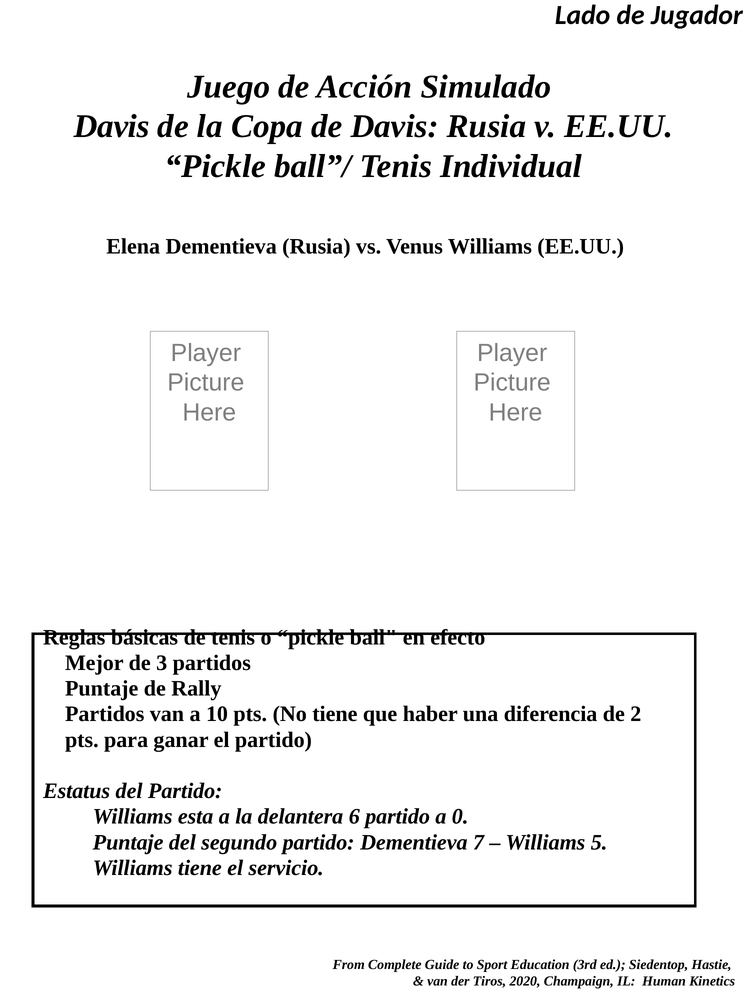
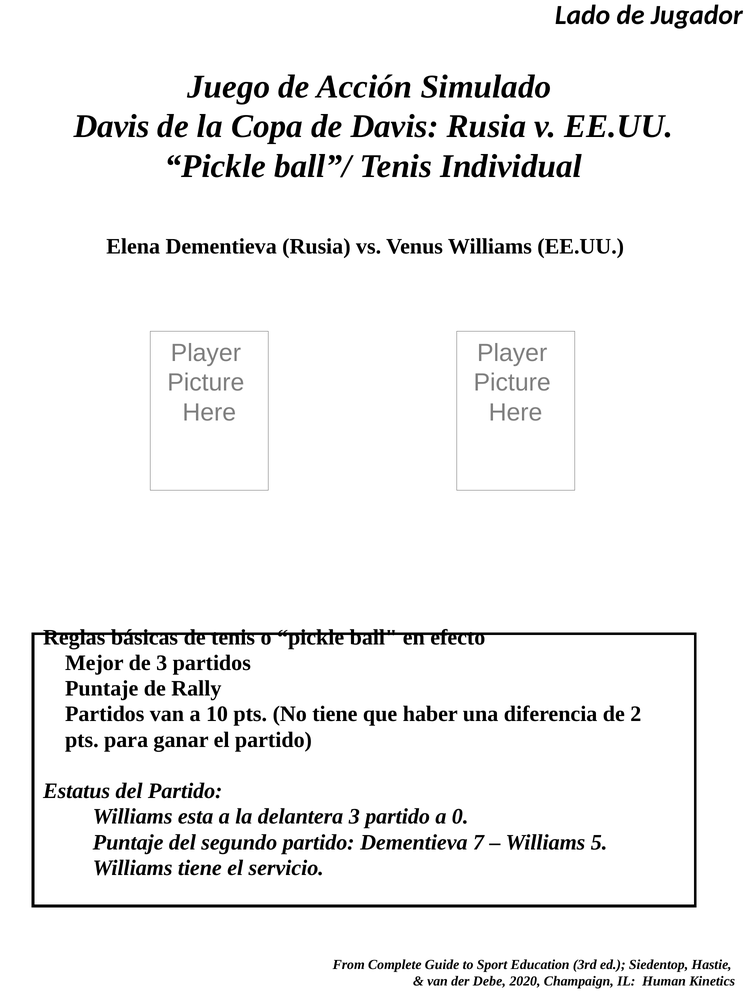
delantera 6: 6 -> 3 (354, 816)
Tiros: Tiros -> Debe (489, 981)
